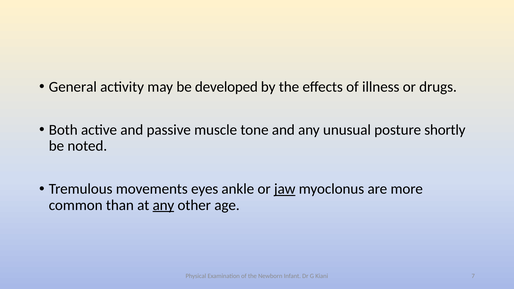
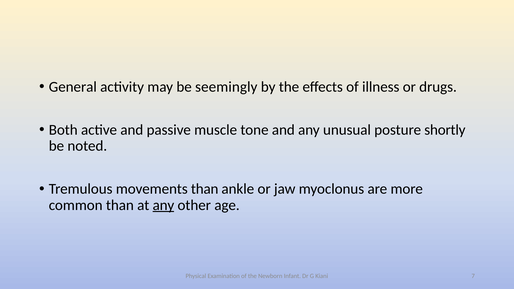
developed: developed -> seemingly (226, 87)
movements eyes: eyes -> than (205, 189)
jaw underline: present -> none (285, 189)
